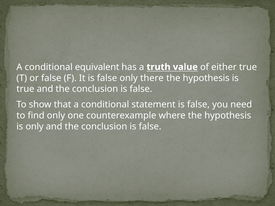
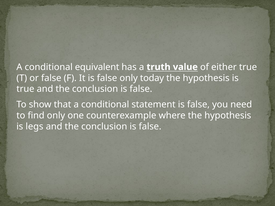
there: there -> today (152, 78)
is only: only -> legs (34, 127)
